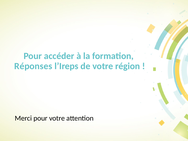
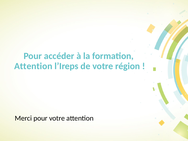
Réponses: Réponses -> Attention (33, 66)
